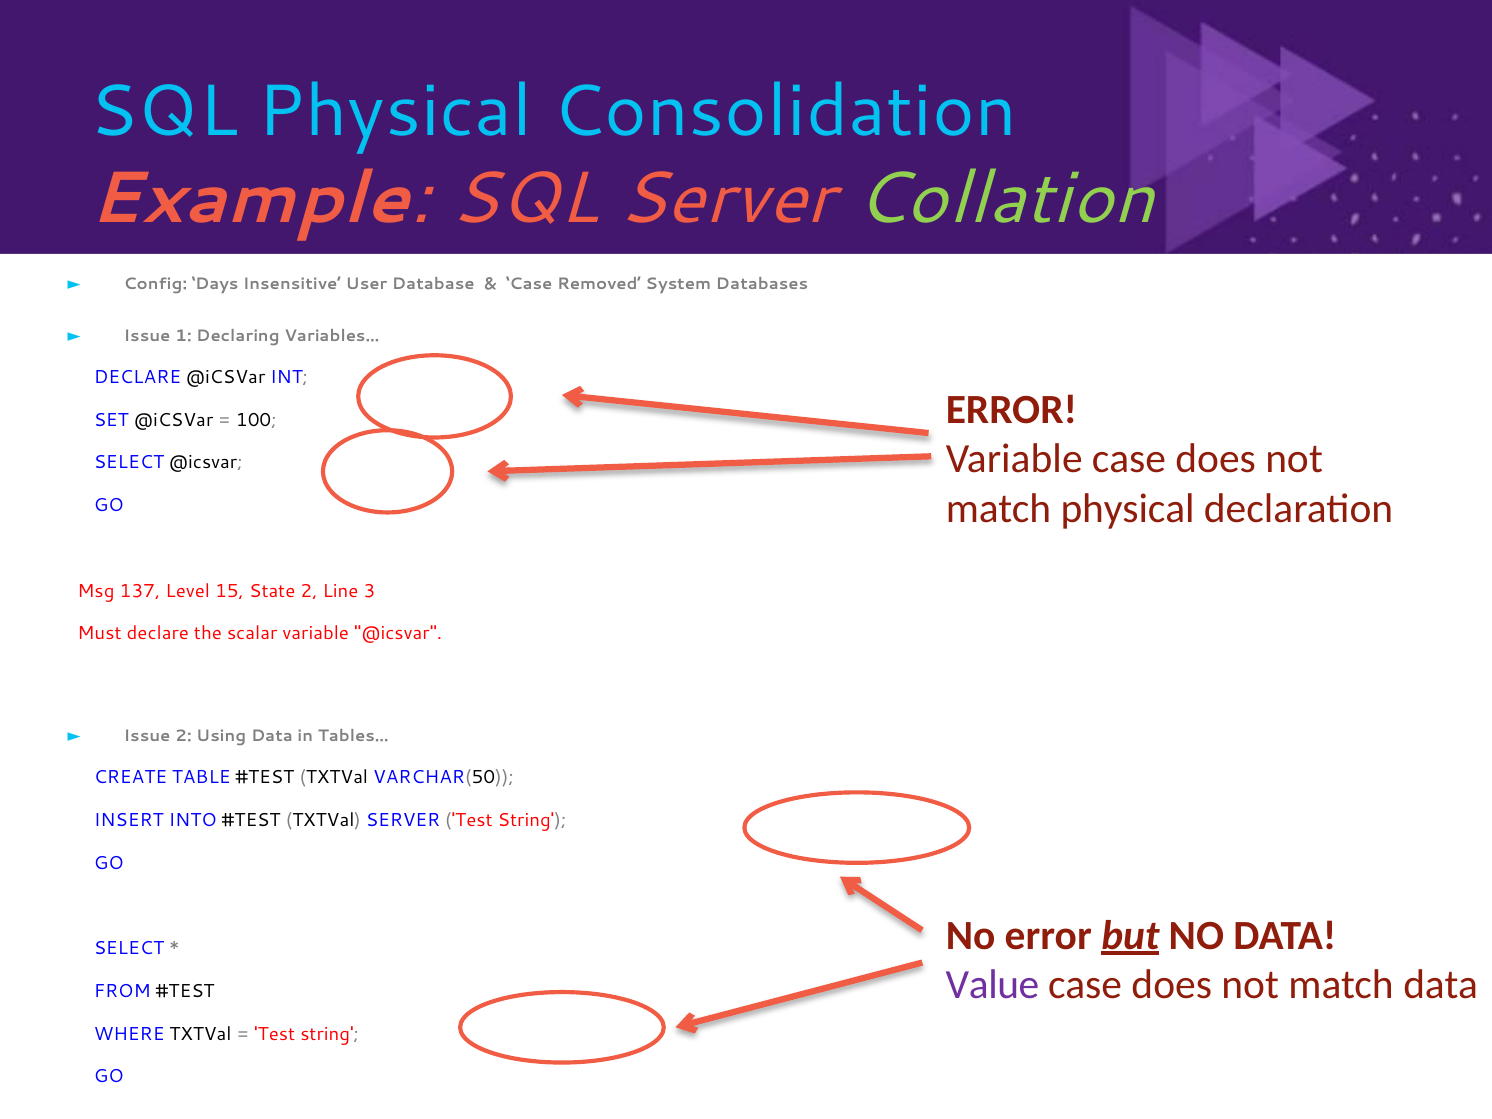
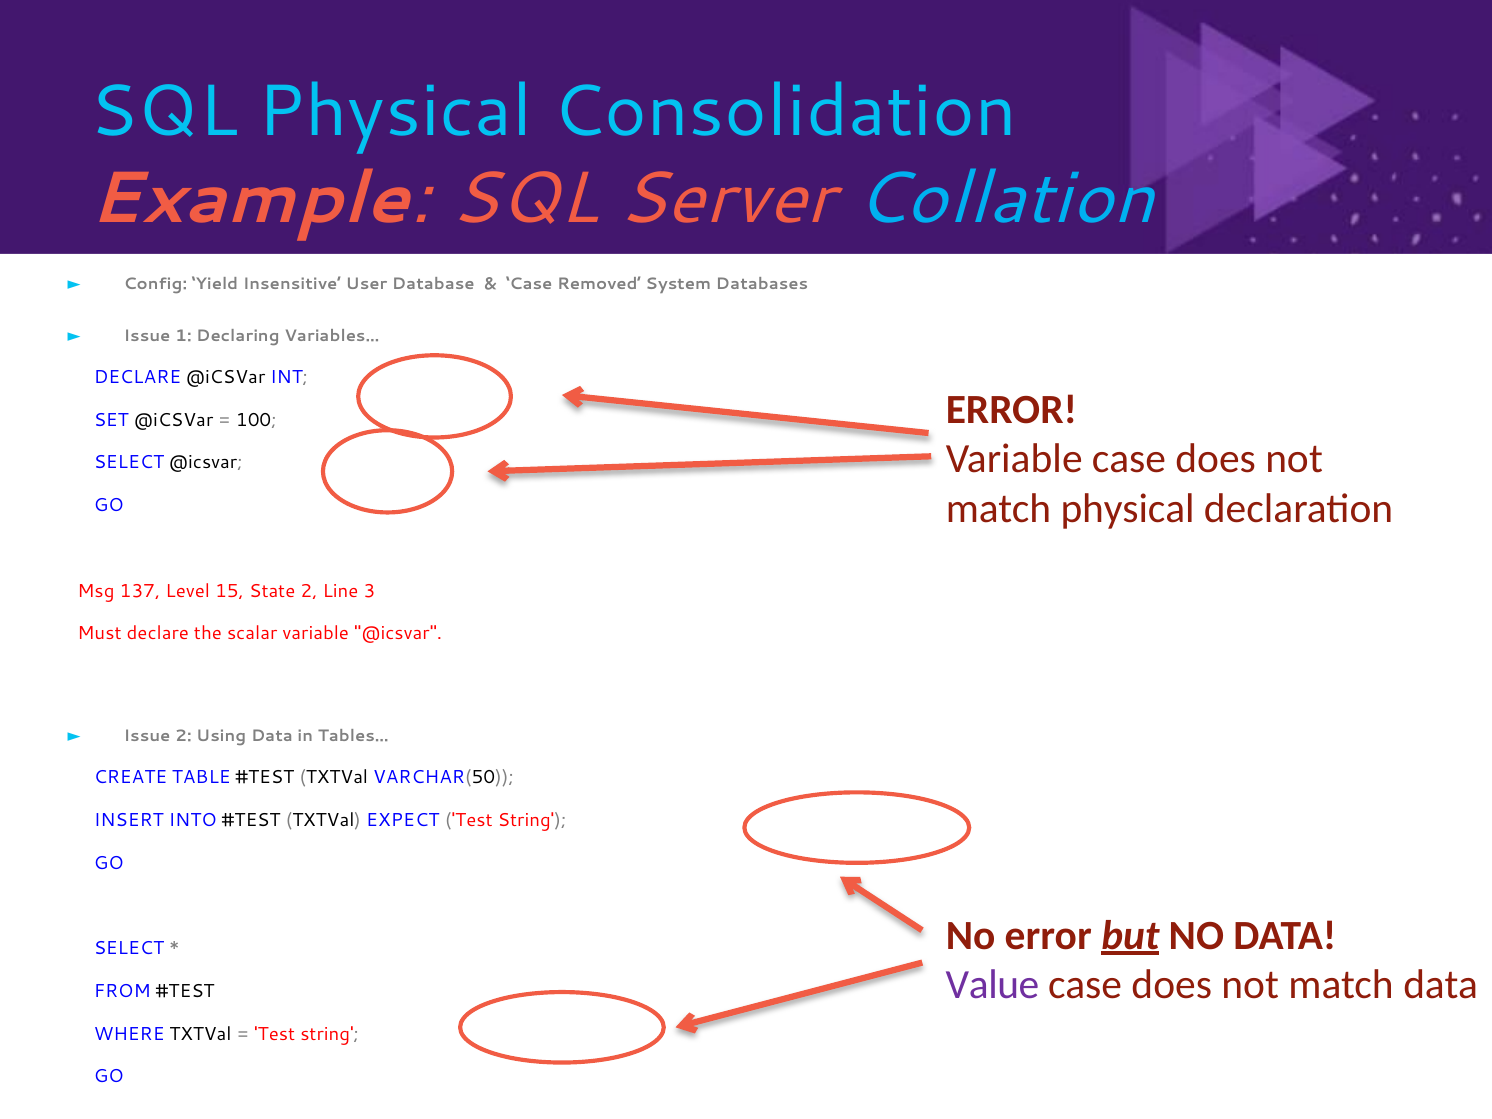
Collation colour: light green -> light blue (1004, 199)
Days: Days -> Yield (215, 284)
TXTVal SERVER: SERVER -> EXPECT (403, 820)
